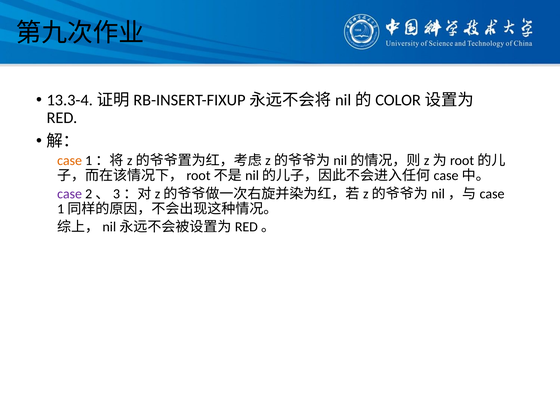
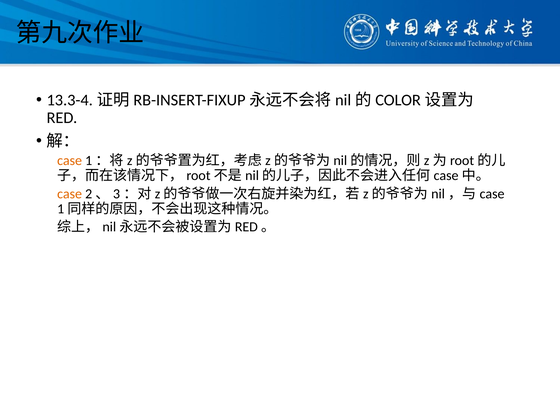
case colour: purple -> orange (70, 194)
